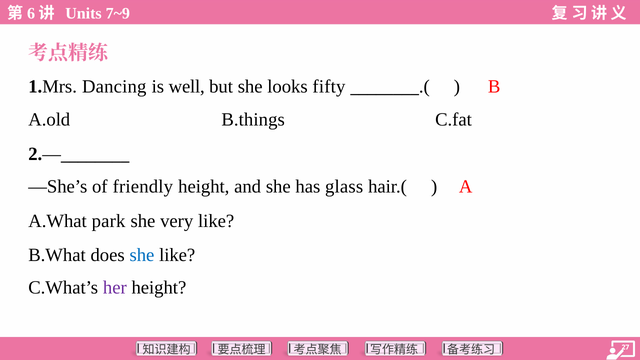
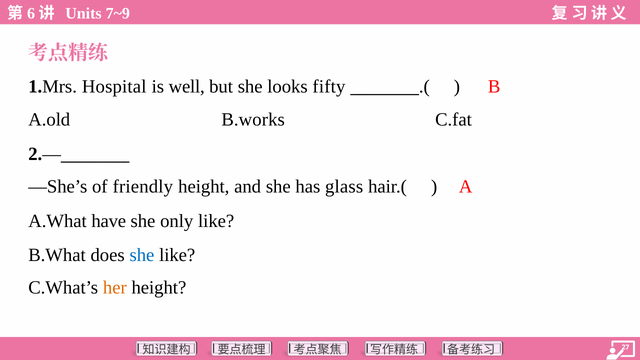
Dancing: Dancing -> Hospital (114, 87)
B.things: B.things -> B.works (253, 120)
park: park -> have (109, 221)
very: very -> only (177, 221)
her colour: purple -> orange (115, 288)
